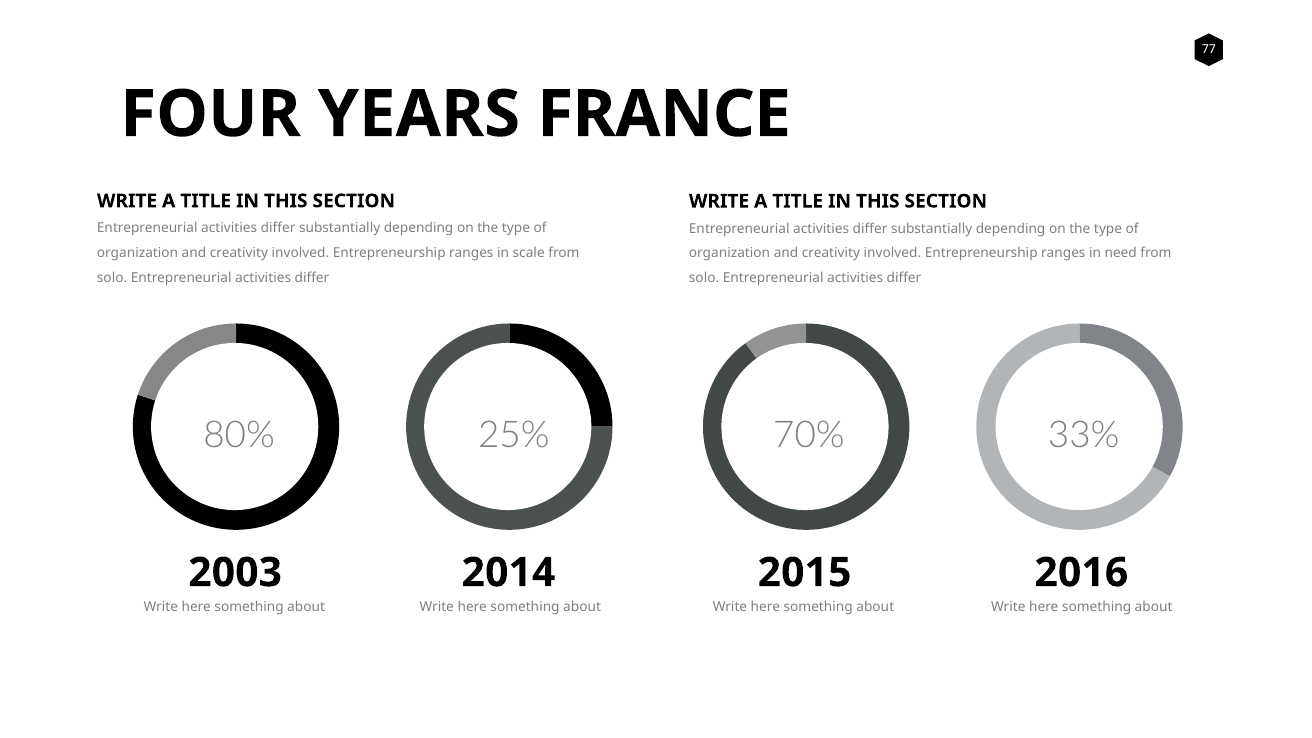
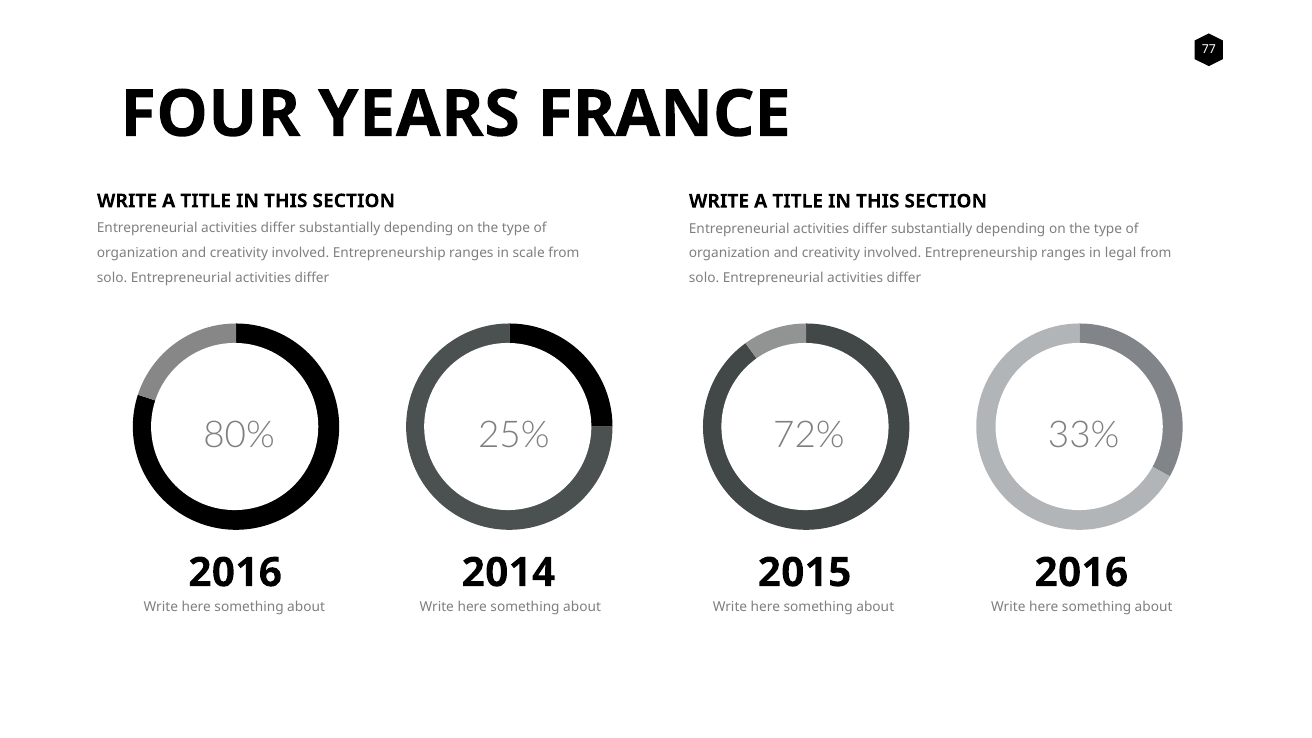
need: need -> legal (1121, 253)
70%: 70% -> 72% (809, 436)
2003: 2003 -> 2016 (235, 573)
